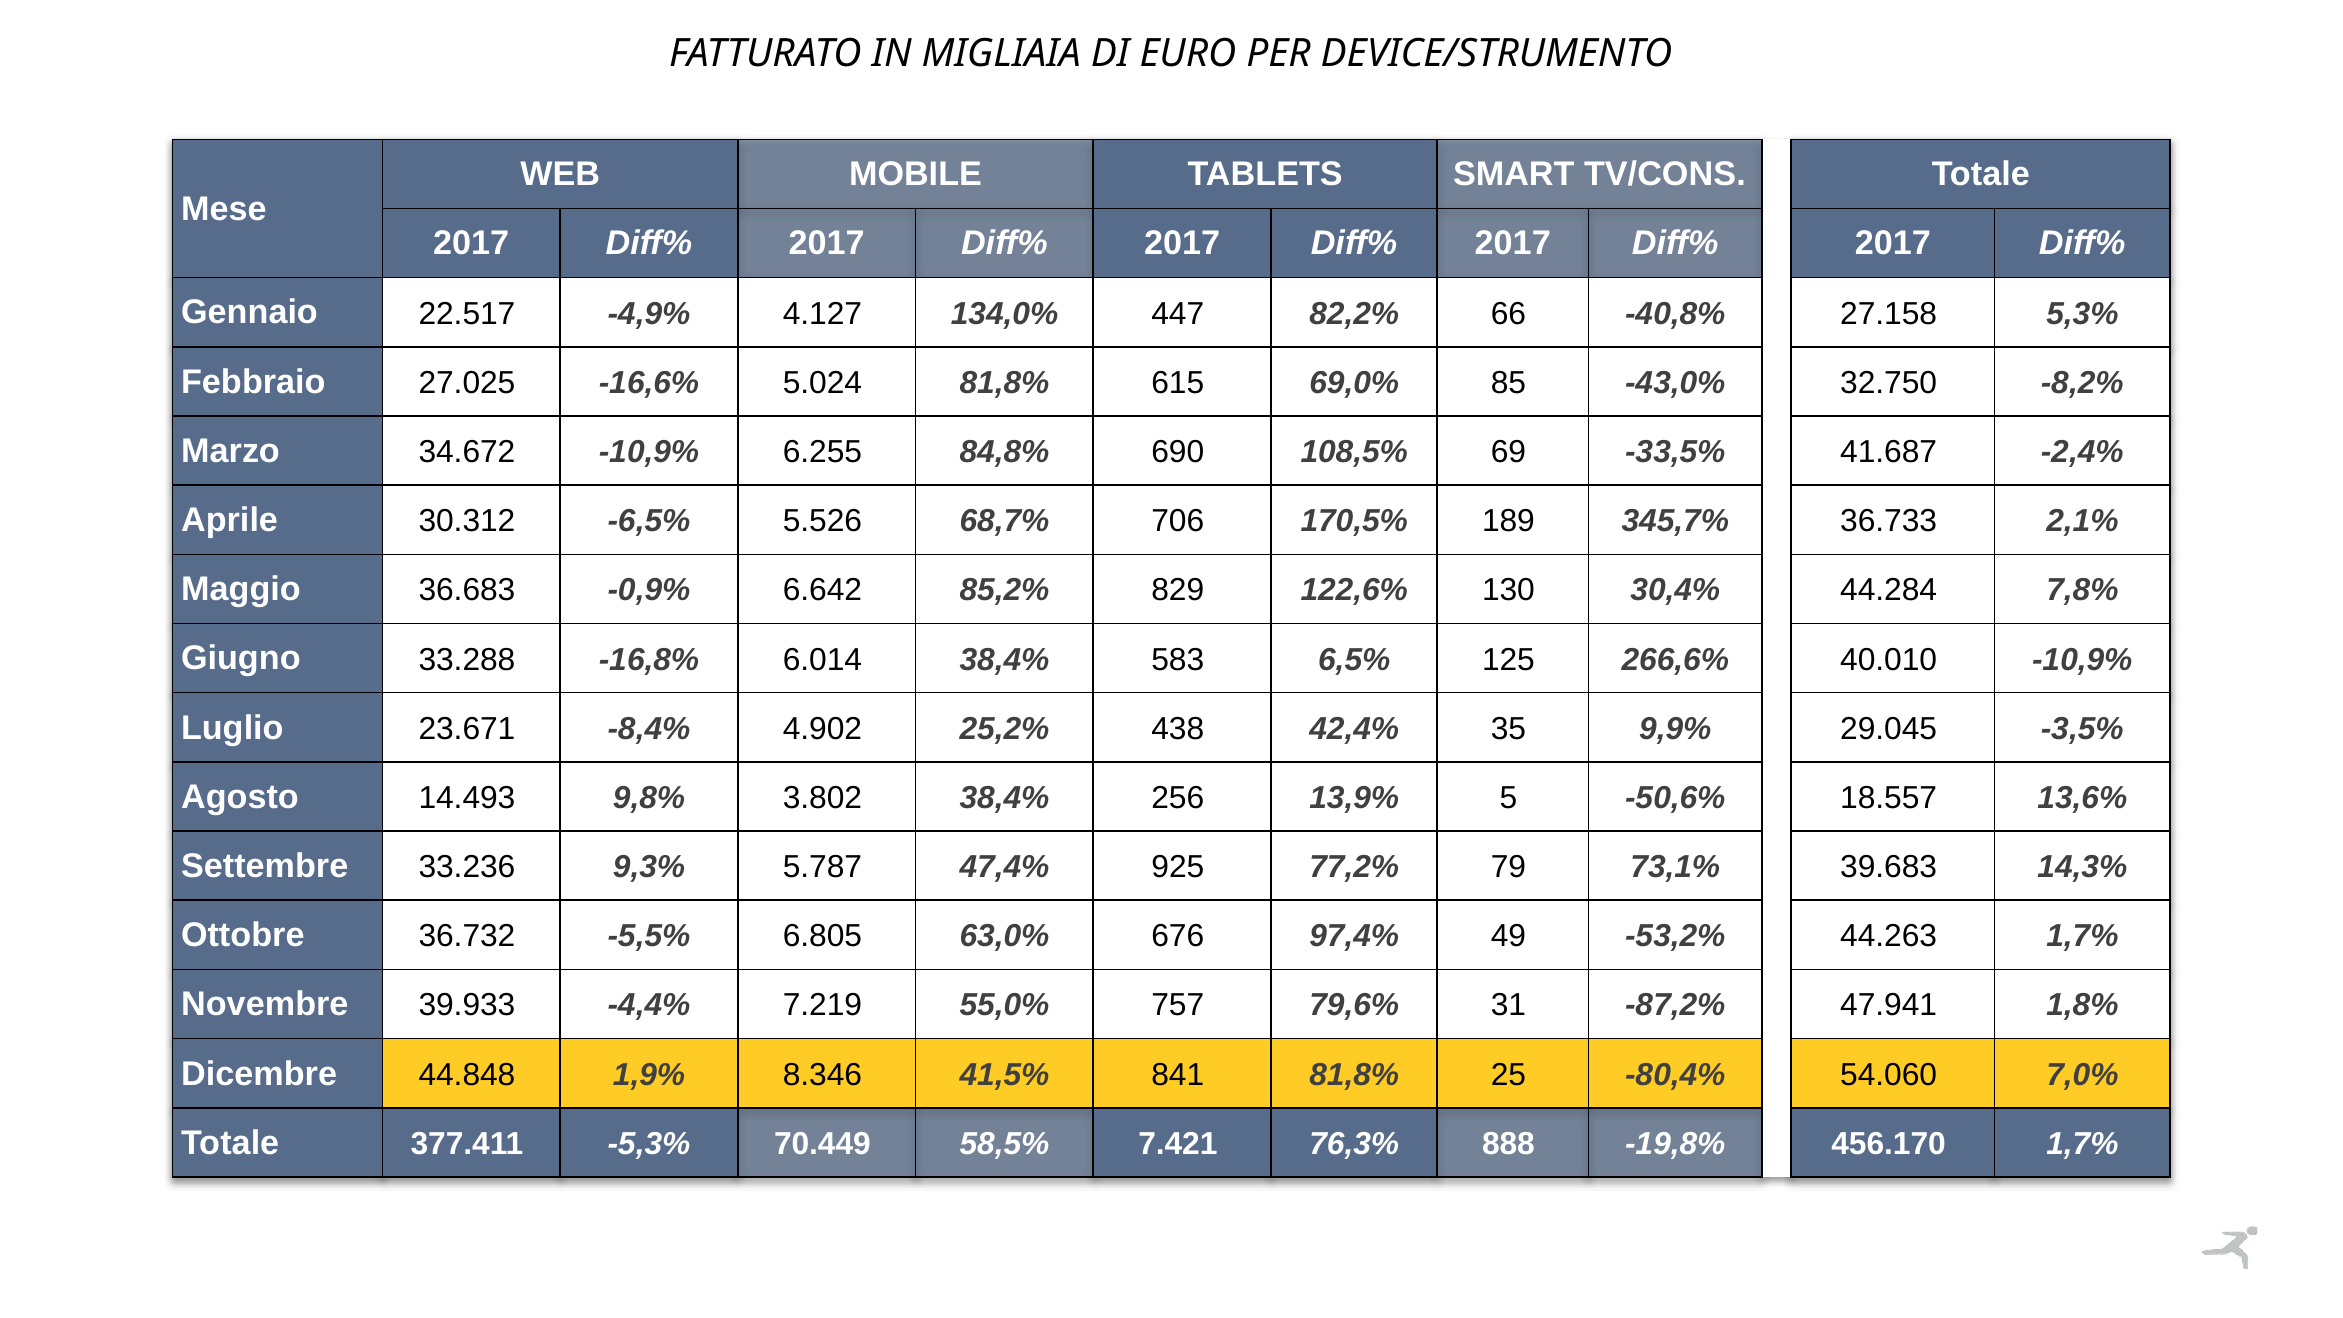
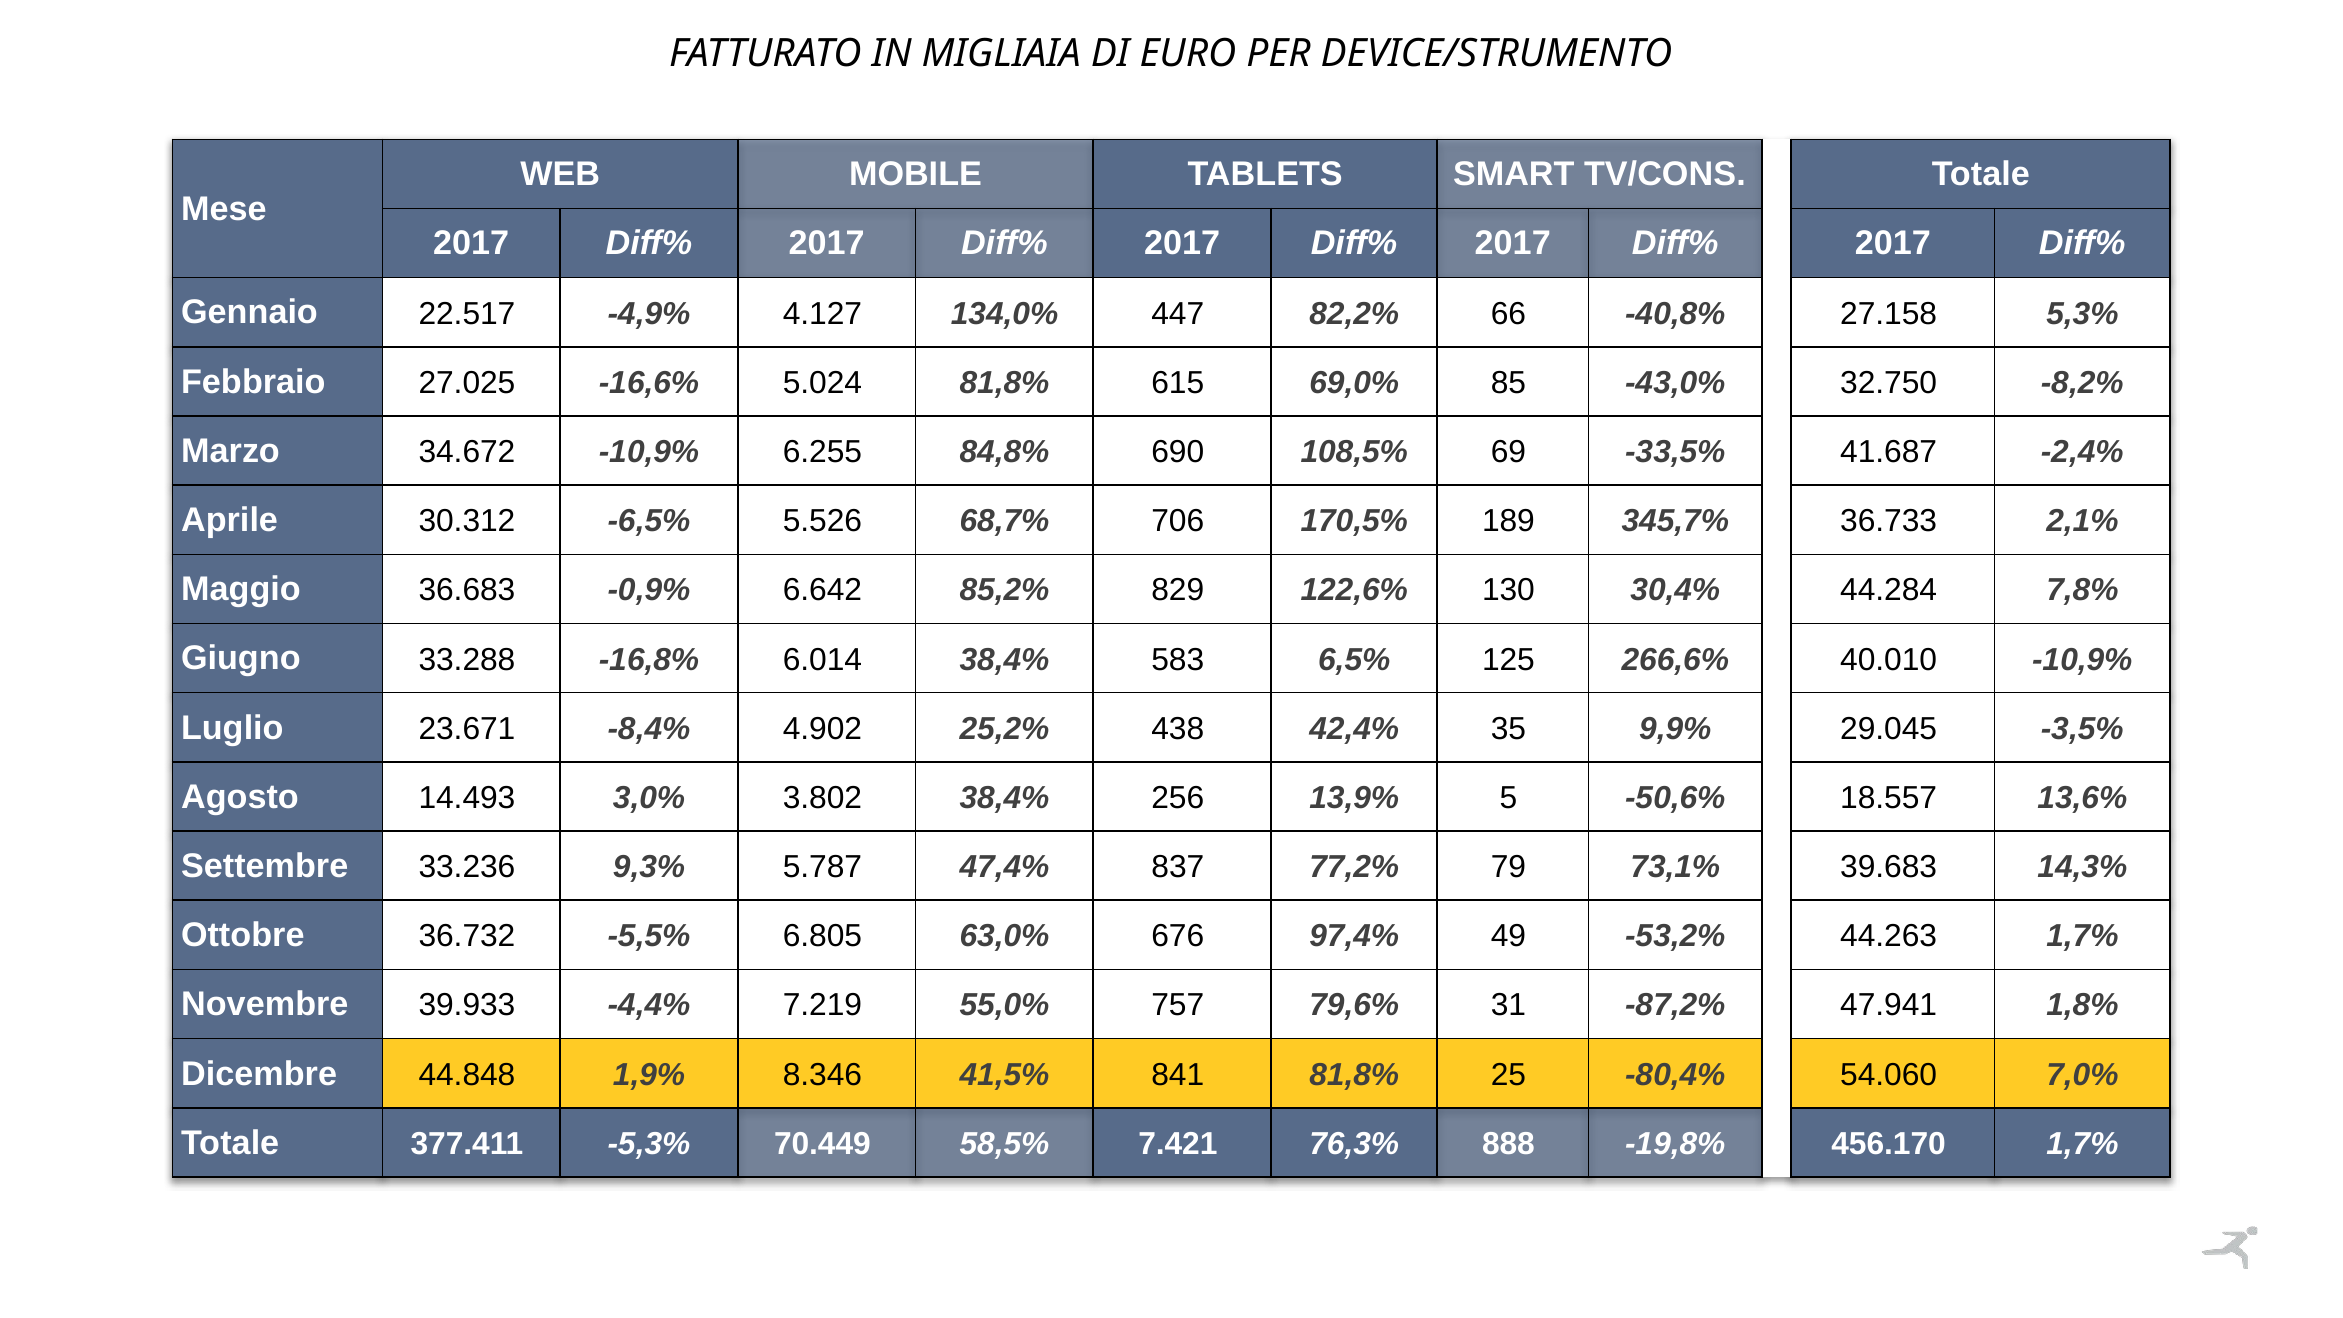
9,8%: 9,8% -> 3,0% (649, 798)
925: 925 -> 837 (1178, 867)
